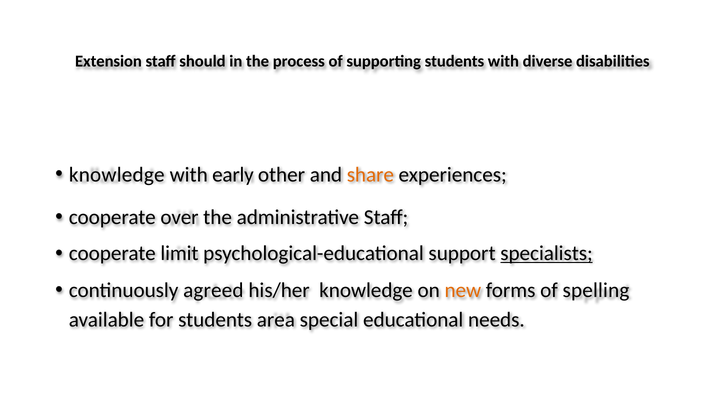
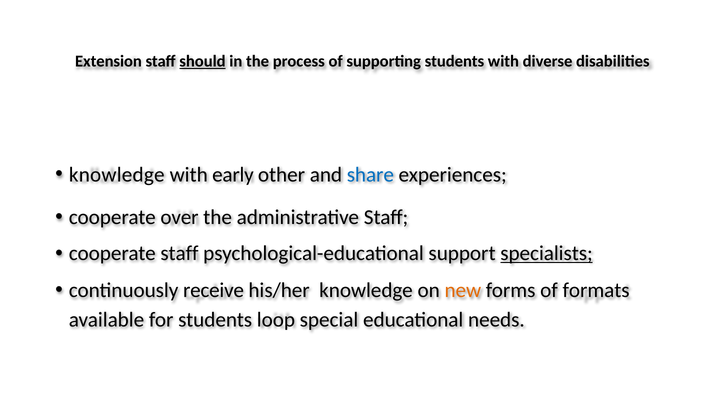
should underline: none -> present (202, 61)
share colour: orange -> blue (370, 175)
cooperate limit: limit -> staff (179, 253)
agreed: agreed -> receive (214, 290)
spelling: spelling -> formats (596, 290)
area: area -> loop (276, 319)
